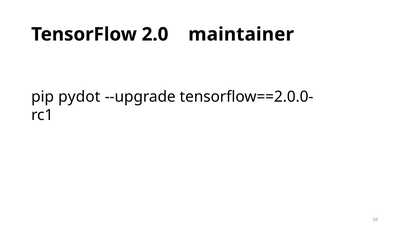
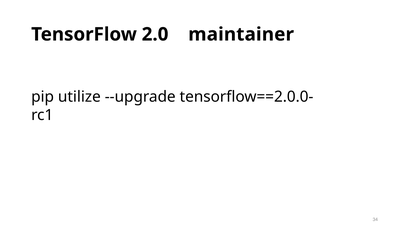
pydot: pydot -> utilize (79, 97)
